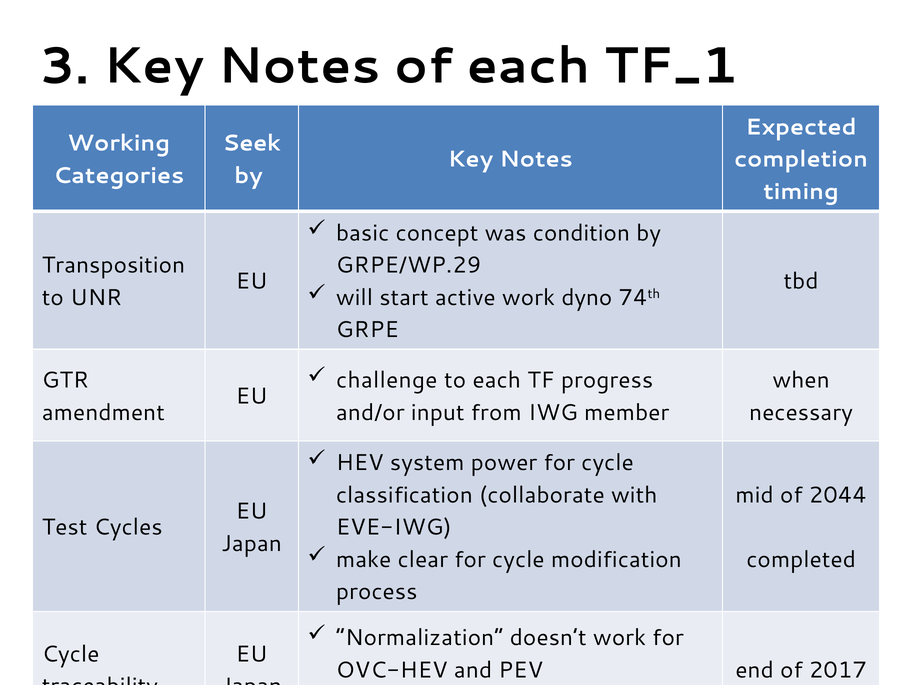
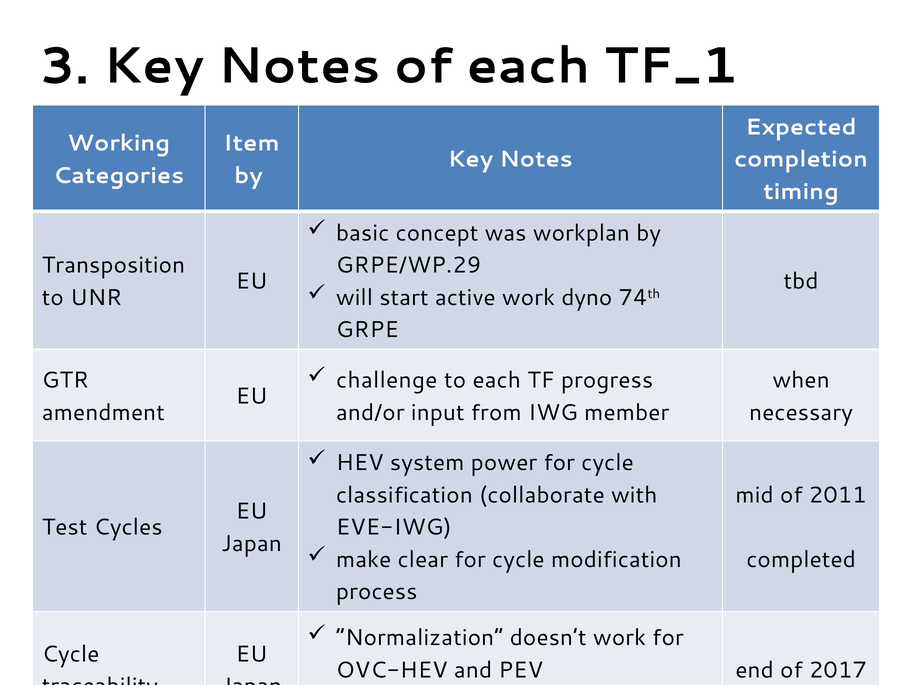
Seek: Seek -> Item (251, 143)
condition: condition -> workplan (581, 233)
2044: 2044 -> 2011 (838, 495)
